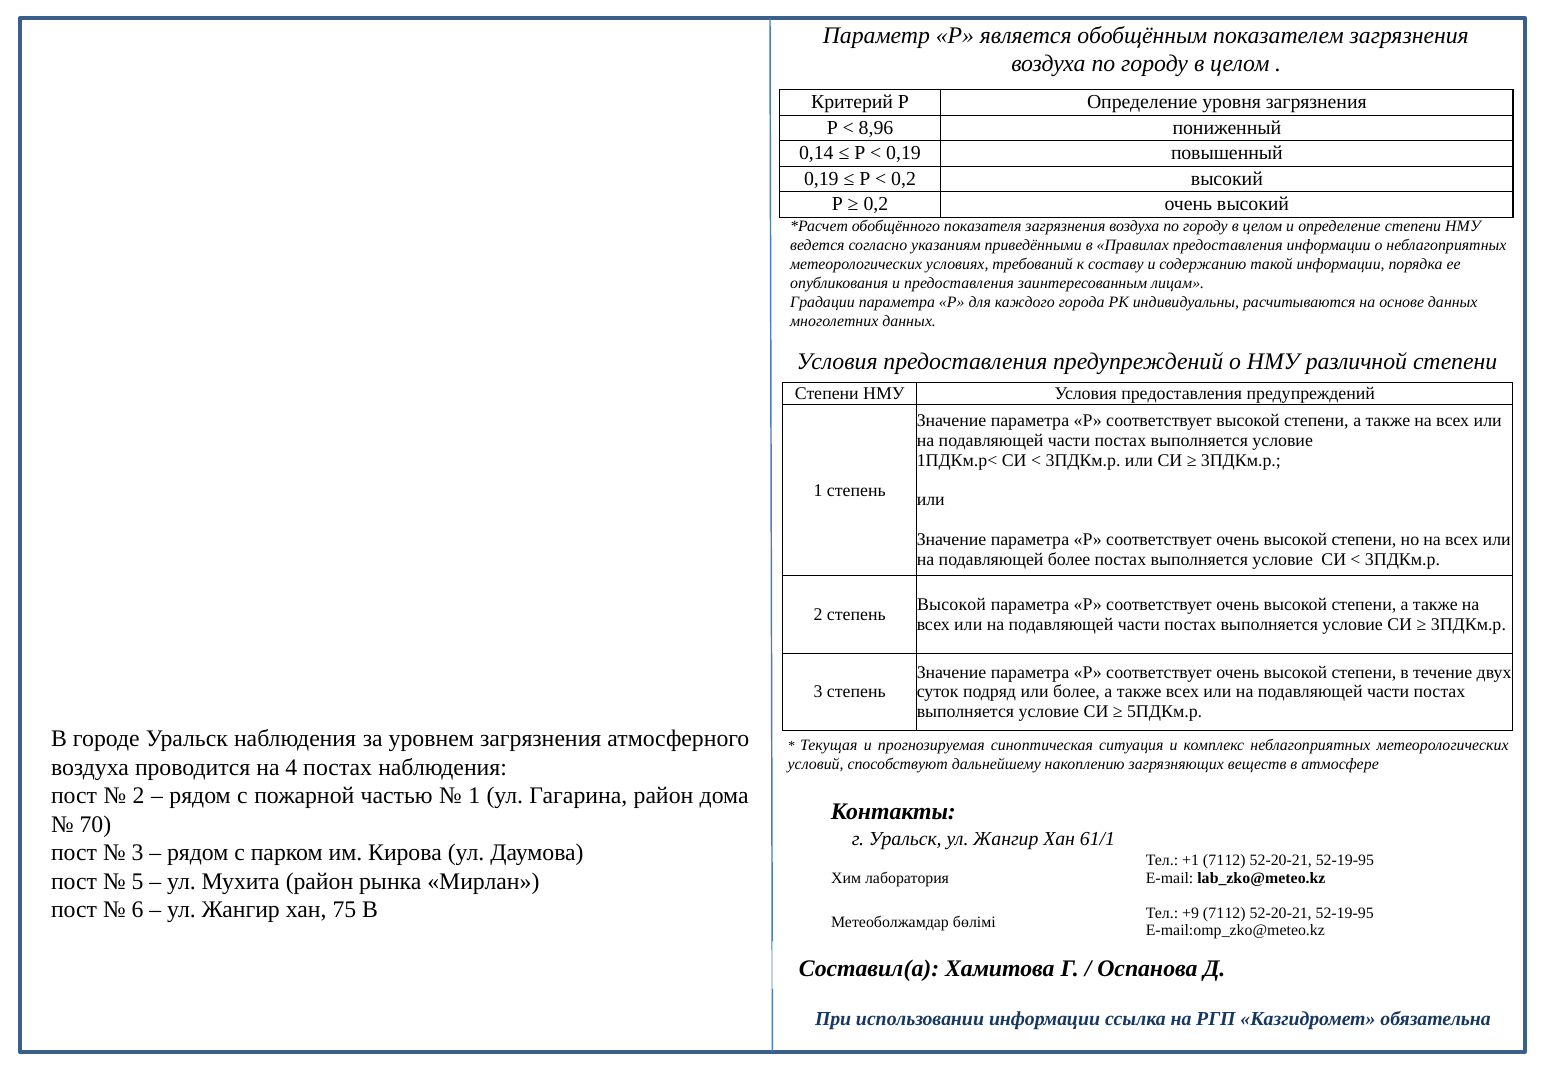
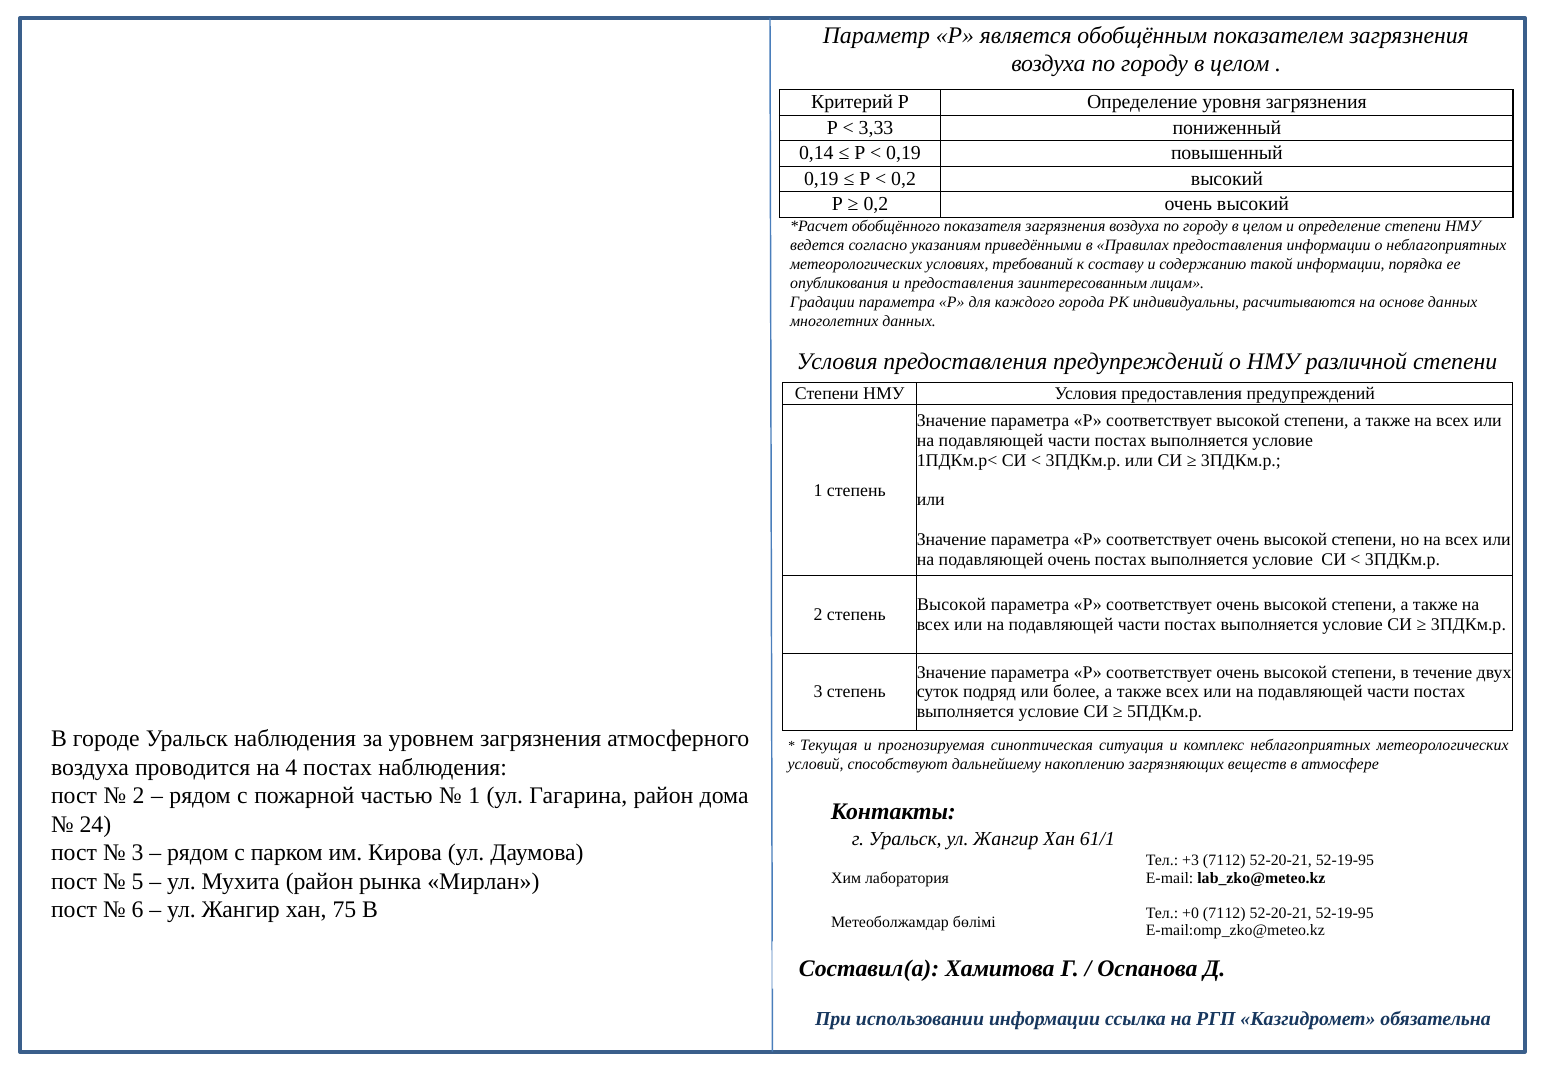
8,96: 8,96 -> 3,33 (876, 128)
подавляющей более: более -> очень (1069, 559)
70: 70 -> 24 (95, 824)
+1: +1 -> +3 (1191, 860)
+9: +9 -> +0 (1191, 913)
